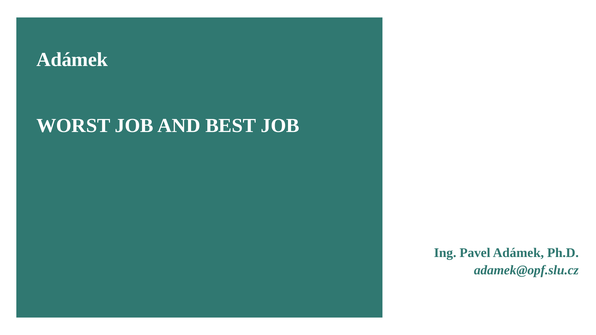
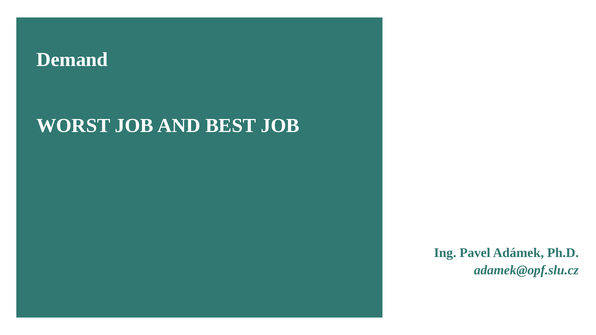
Adámek: Adámek -> Demand (72, 60)
